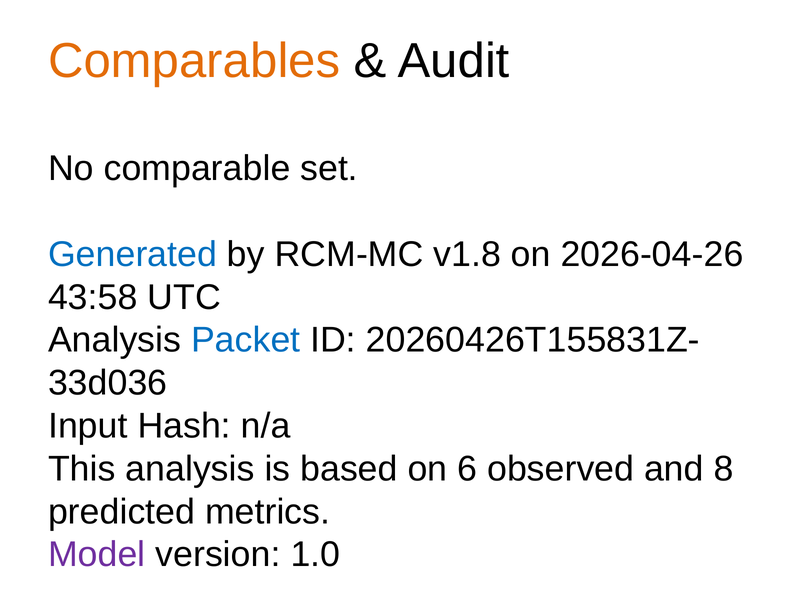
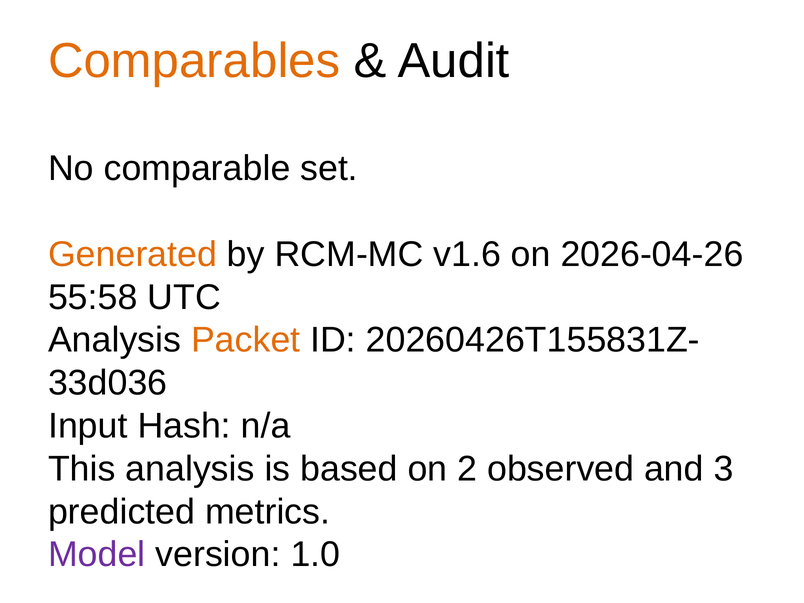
Generated colour: blue -> orange (133, 254)
v1.8: v1.8 -> v1.6 (467, 254)
43:58: 43:58 -> 55:58 (93, 297)
Packet colour: blue -> orange (246, 340)
6: 6 -> 2 (467, 469)
8: 8 -> 3 (724, 469)
